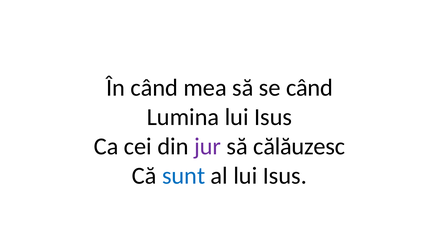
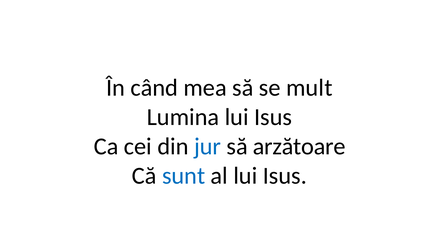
se când: când -> mult (309, 88)
jur colour: purple -> blue (208, 146)
călăuzesc: călăuzesc -> arzătoare (299, 146)
